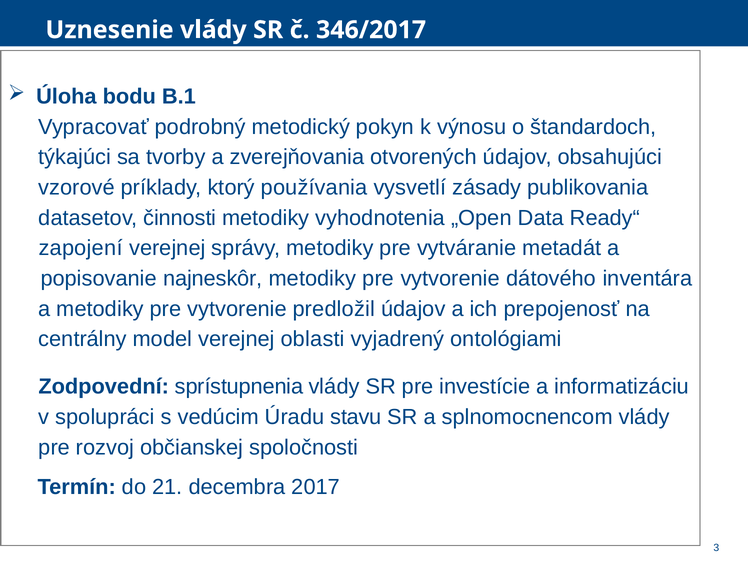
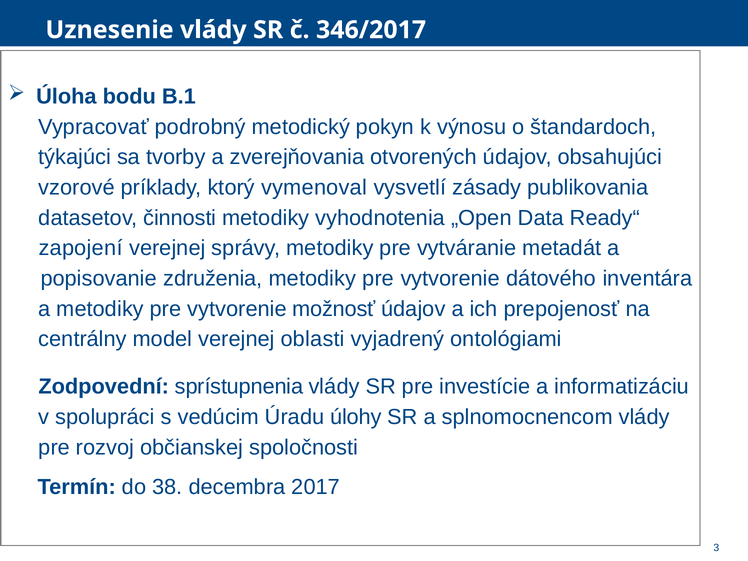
používania: používania -> vymenoval (314, 188)
najneskôr: najneskôr -> združenia (213, 279)
predložil: predložil -> možnosť (334, 309)
stavu: stavu -> úlohy (356, 417)
21: 21 -> 38 (167, 487)
